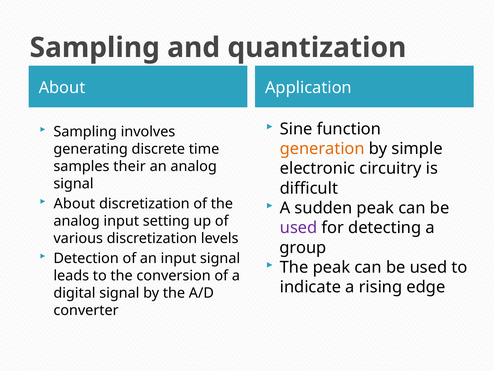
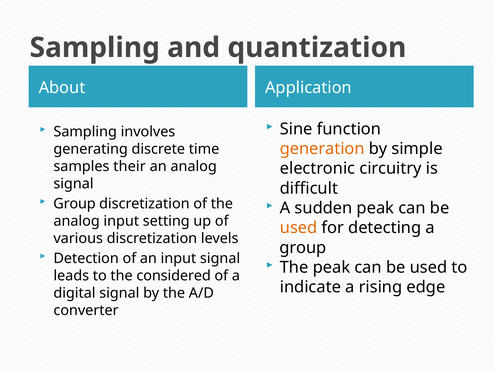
About: About -> Group (75, 203)
used colour: purple -> orange (299, 228)
conversion: conversion -> considered (174, 275)
